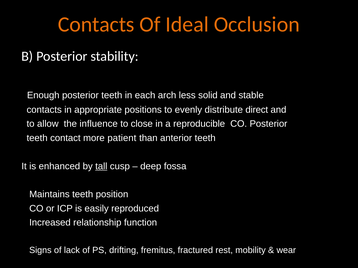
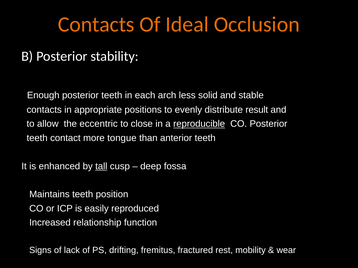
direct: direct -> result (257, 110)
influence: influence -> eccentric (99, 124)
reproducible underline: none -> present (199, 124)
patient: patient -> tongue (122, 138)
